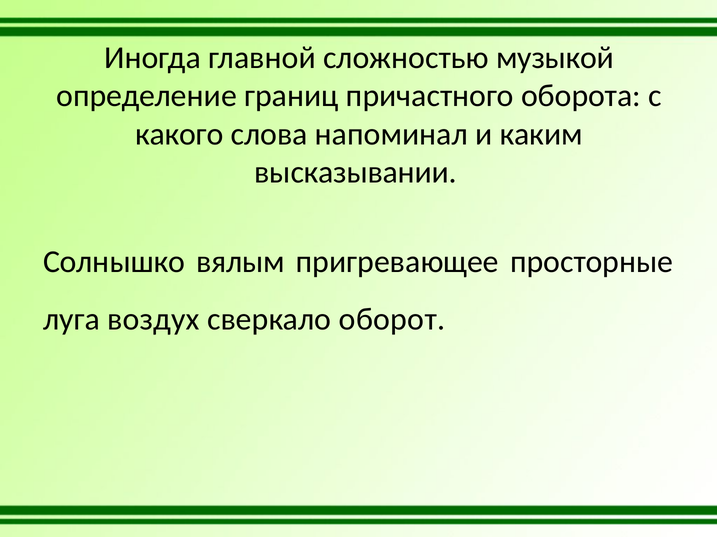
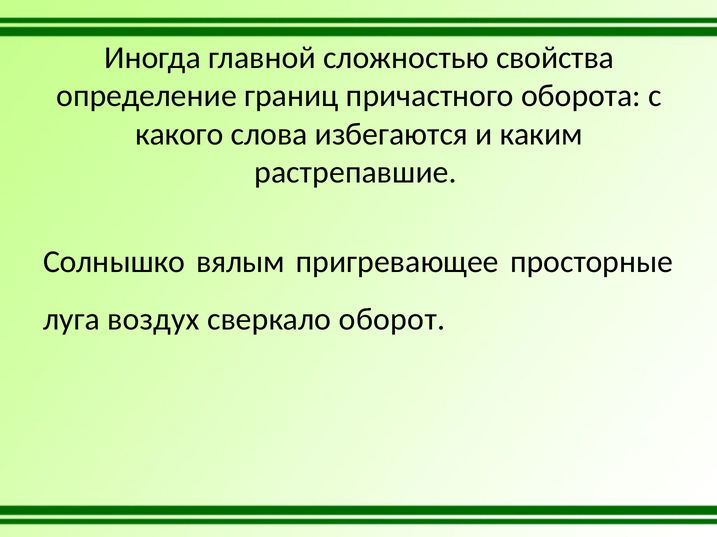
музыкой: музыкой -> свойства (555, 58)
напоминал: напоминал -> избегаются (392, 134)
высказывании: высказывании -> растрепавшие (356, 172)
